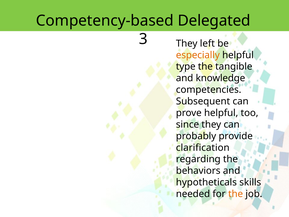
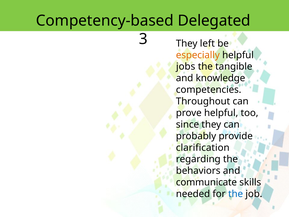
type: type -> jobs (186, 67)
Subsequent: Subsequent -> Throughout (203, 101)
hypotheticals: hypotheticals -> communicate (206, 182)
the colour: orange -> blue (236, 194)
